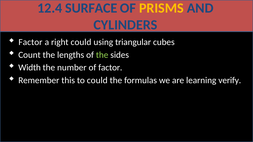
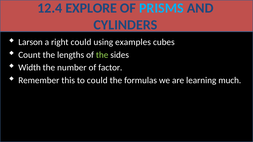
SURFACE: SURFACE -> EXPLORE (91, 8)
PRISMS colour: yellow -> light blue (161, 8)
Factor: Factor -> Larson (31, 42)
triangular: triangular -> examples (133, 42)
verify: verify -> much (230, 81)
